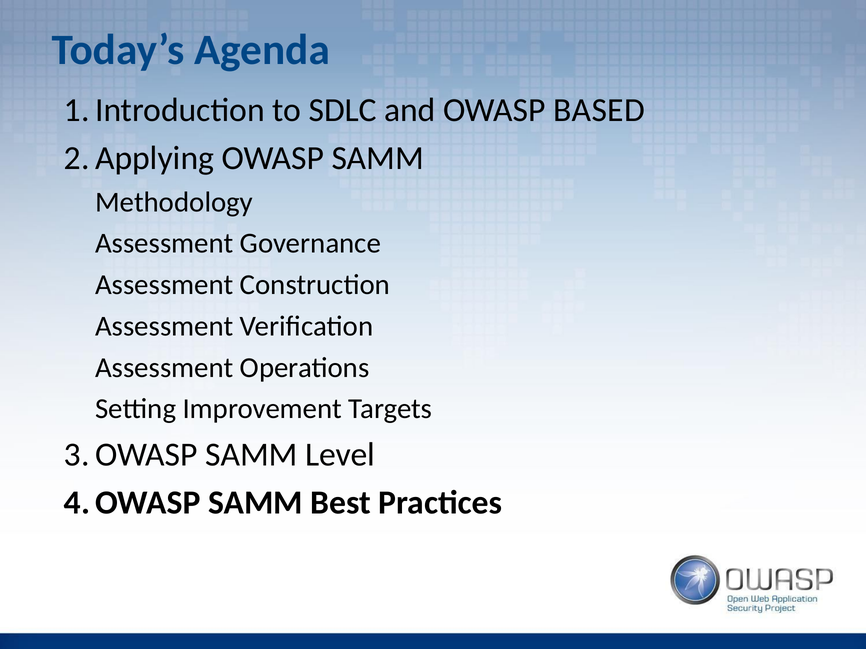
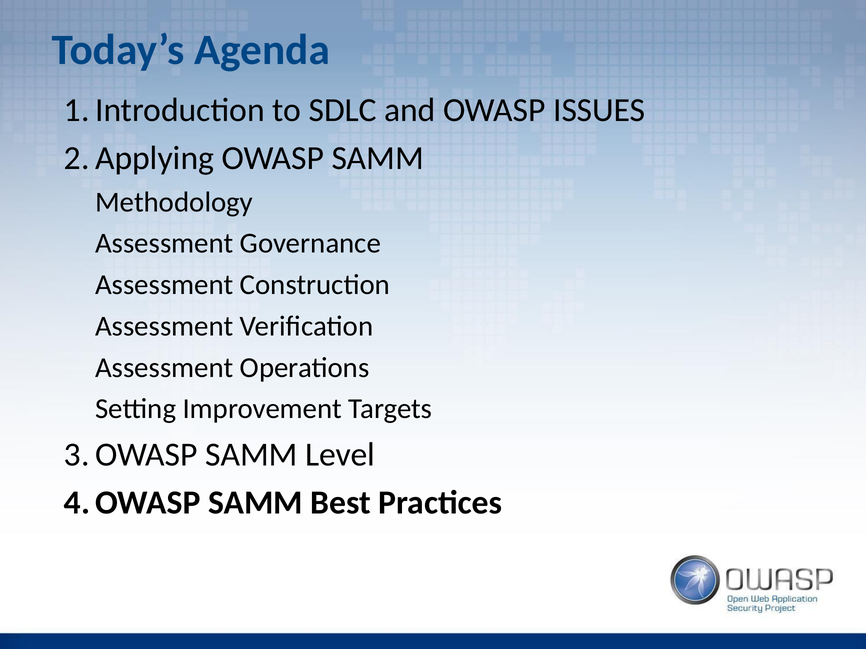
BASED: BASED -> ISSUES (599, 110)
